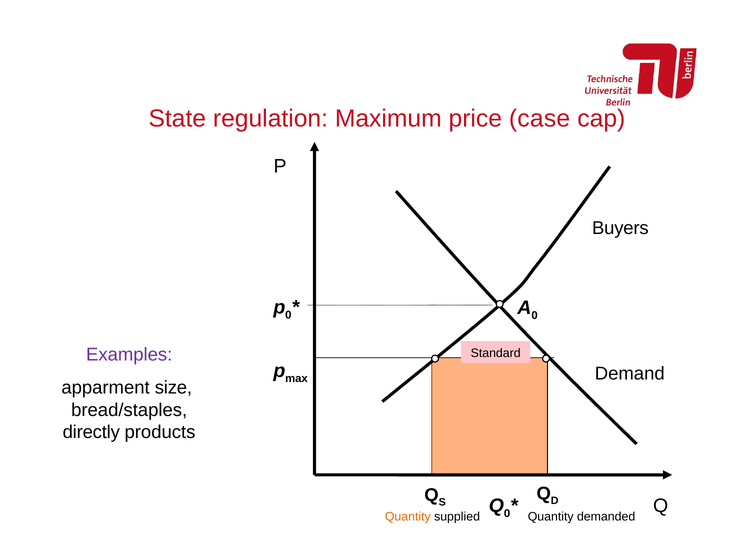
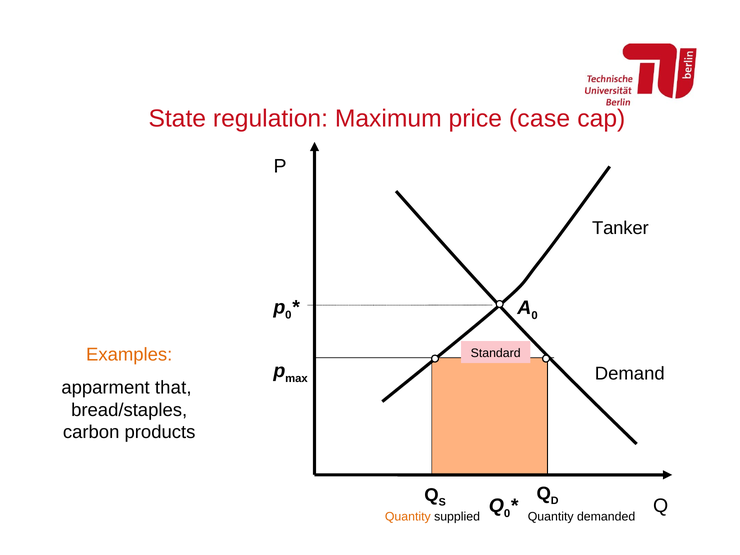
Buyers: Buyers -> Tanker (620, 228)
Examples colour: purple -> orange (129, 354)
size: size -> that (173, 388)
directly: directly -> carbon (91, 432)
